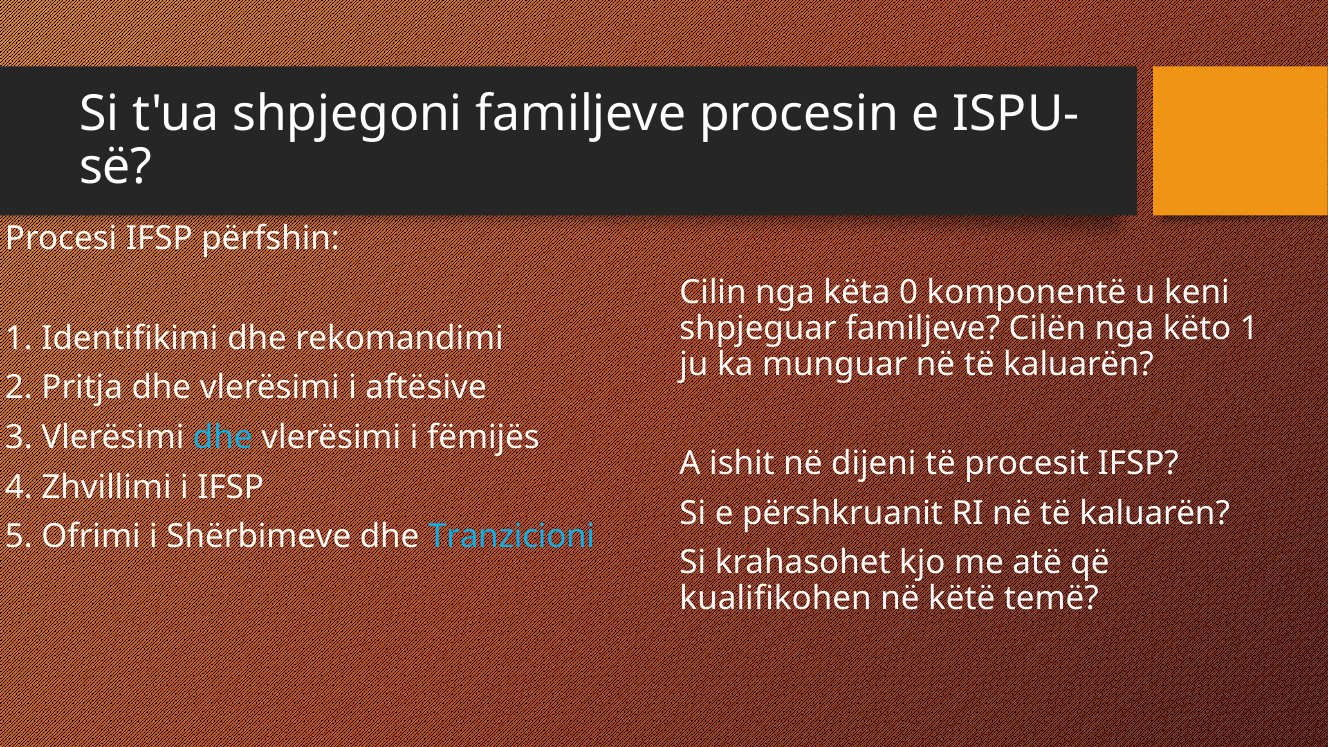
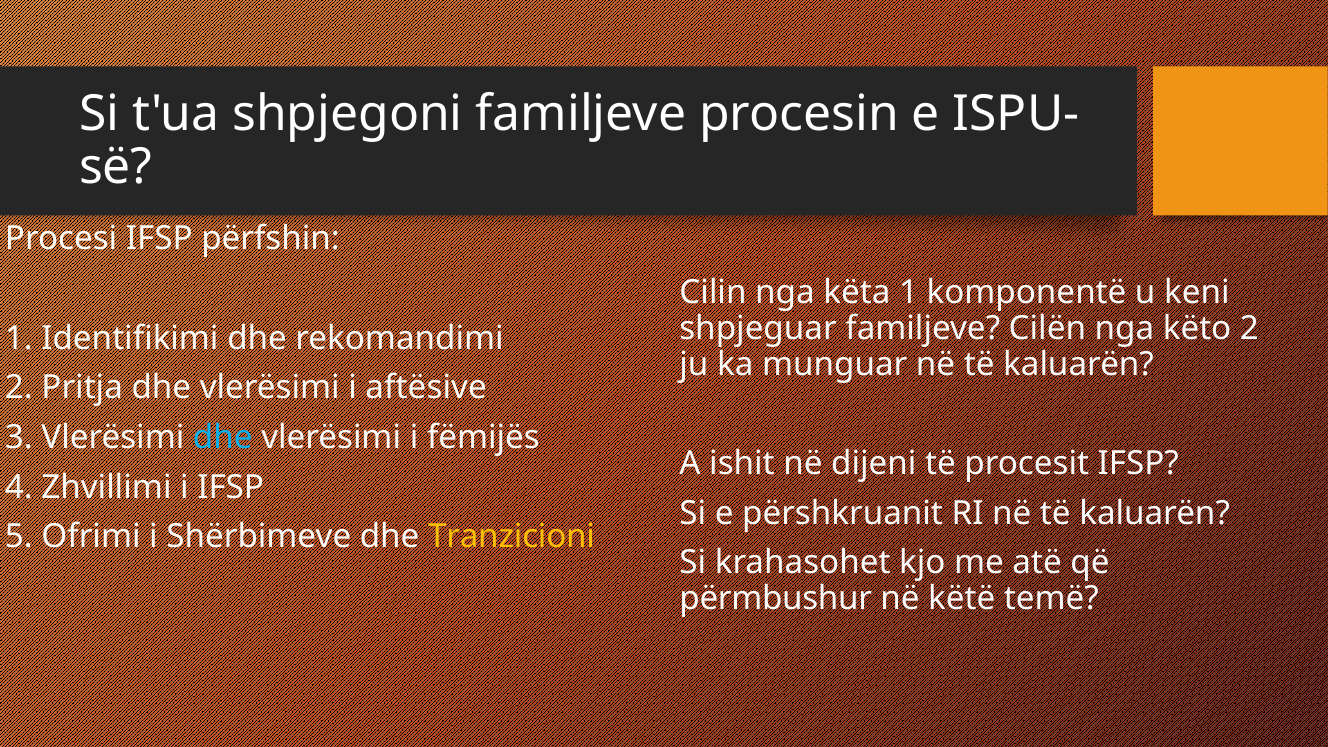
këta 0: 0 -> 1 (909, 293)
këto 1: 1 -> 2 (1249, 328)
Tranzicioni colour: light blue -> yellow (512, 537)
kualifikohen: kualifikohen -> përmbushur (776, 599)
